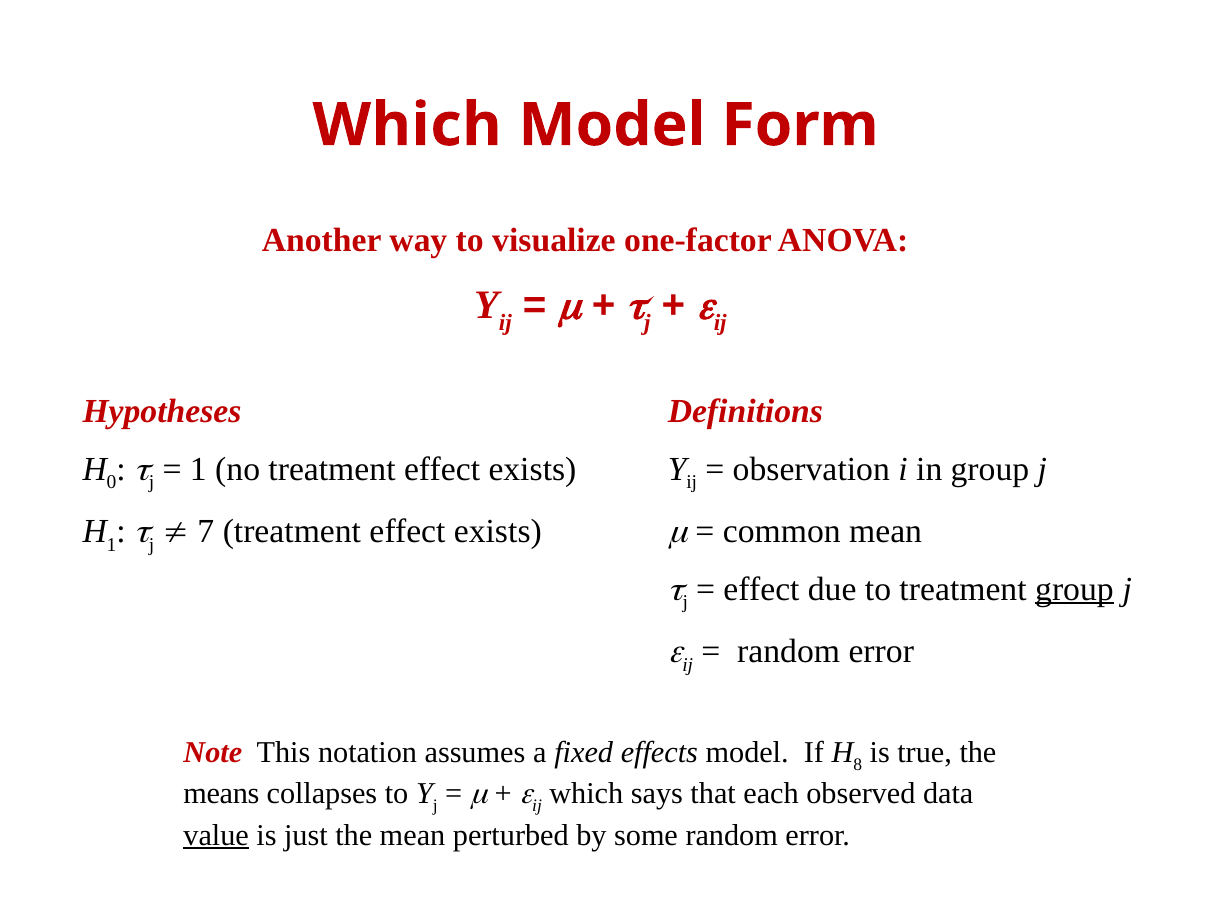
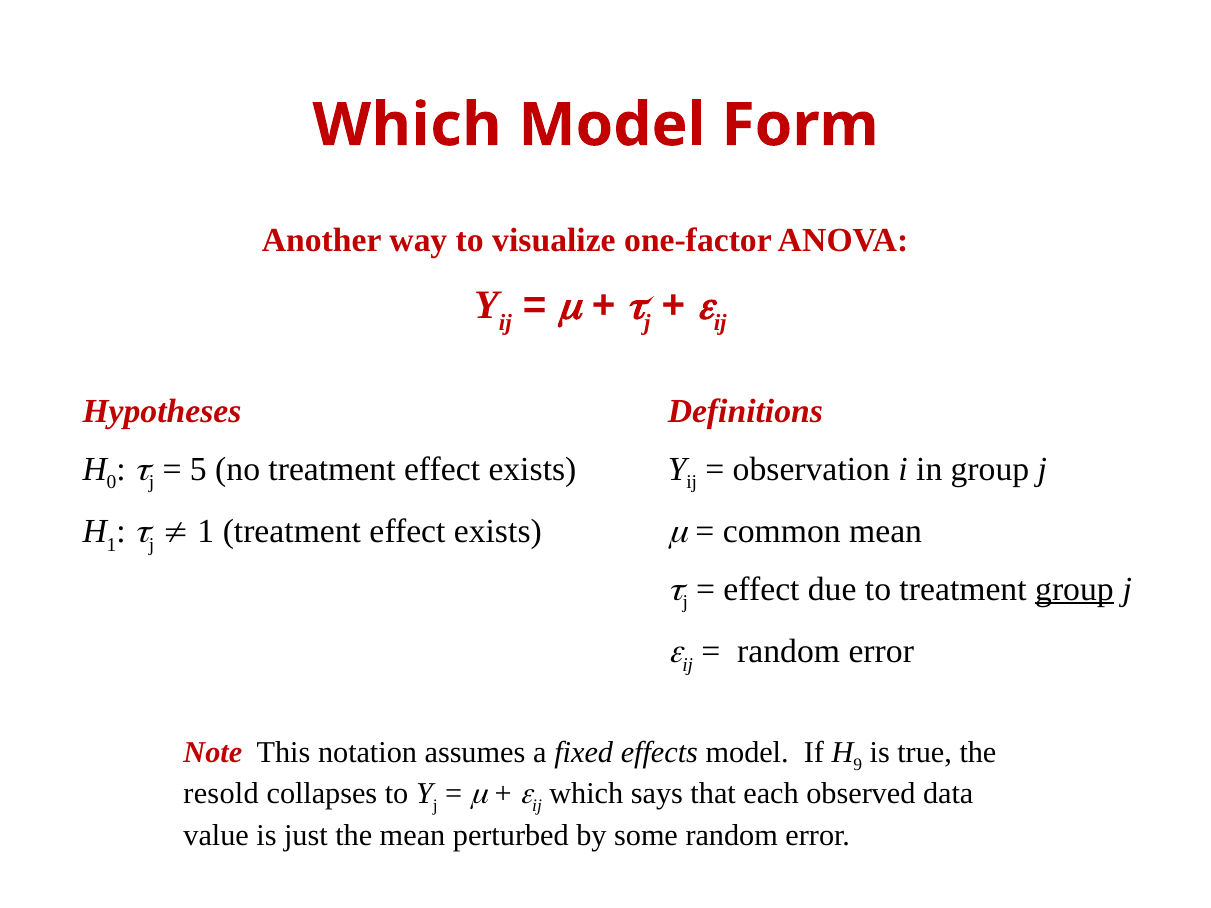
1: 1 -> 5 (198, 469)
7: 7 -> 1 (206, 532)
8: 8 -> 9 (858, 765)
means: means -> resold (221, 794)
value underline: present -> none (216, 835)
